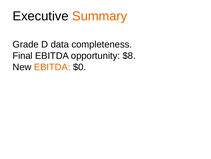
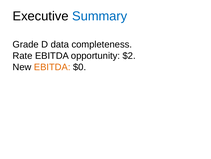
Summary colour: orange -> blue (100, 16)
Final: Final -> Rate (23, 56)
$8: $8 -> $2 (129, 56)
